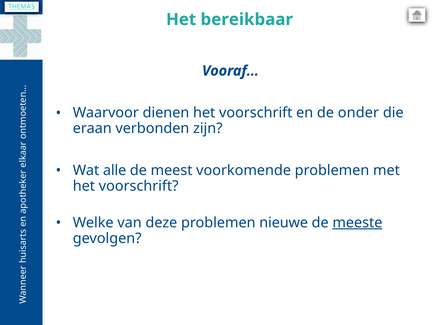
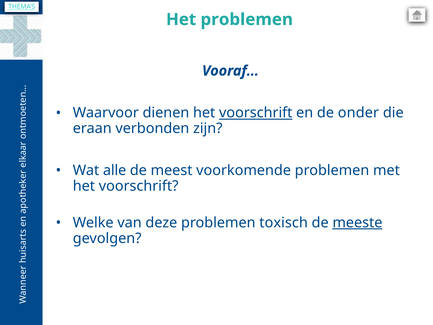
Het bereikbaar: bereikbaar -> problemen (247, 19)
voorschrift underline: none -> present (256, 113)
nieuwe: nieuwe -> toxisch (284, 223)
